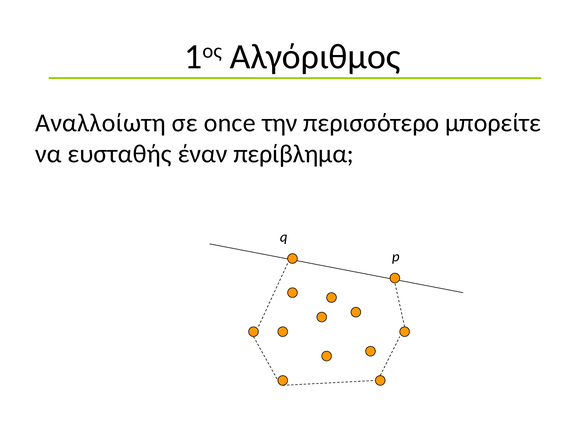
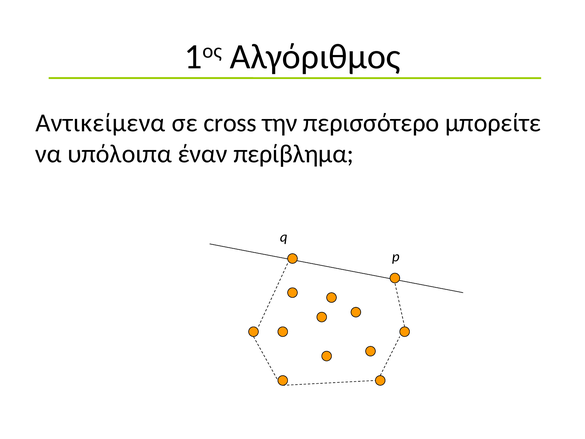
Αναλλοίωτη: Αναλλοίωτη -> Αντικείμενα (100, 123)
once: once -> cross (230, 123)
ευσταθής: ευσταθής -> υπόλοιπα (120, 154)
